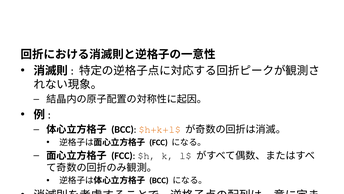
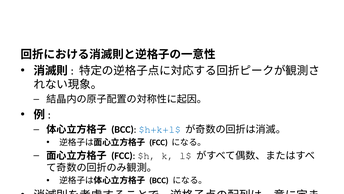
$h+k+l$ colour: orange -> blue (160, 129)
